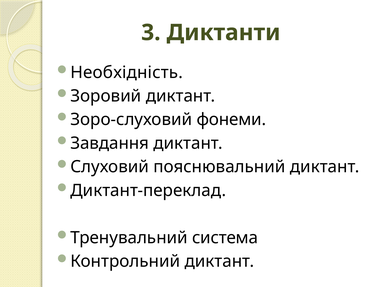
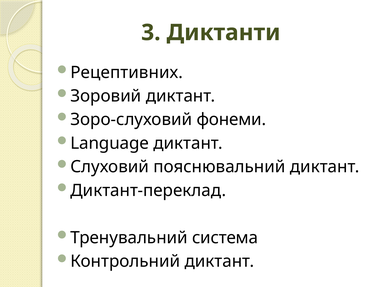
Необхідність: Необхідність -> Рецептивних (127, 72)
Завдання: Завдання -> Language (110, 143)
